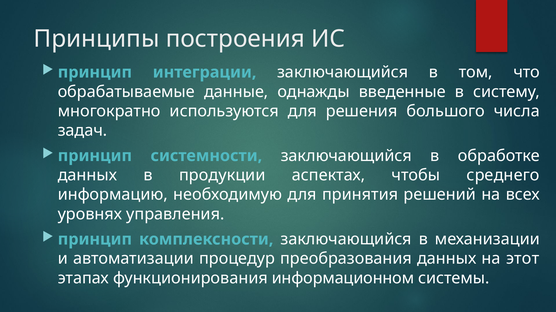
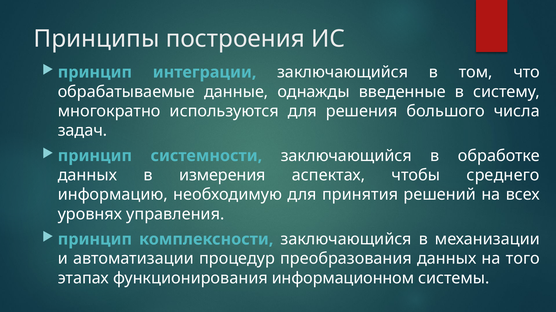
продукции: продукции -> измерения (222, 176)
этот: этот -> того (523, 259)
